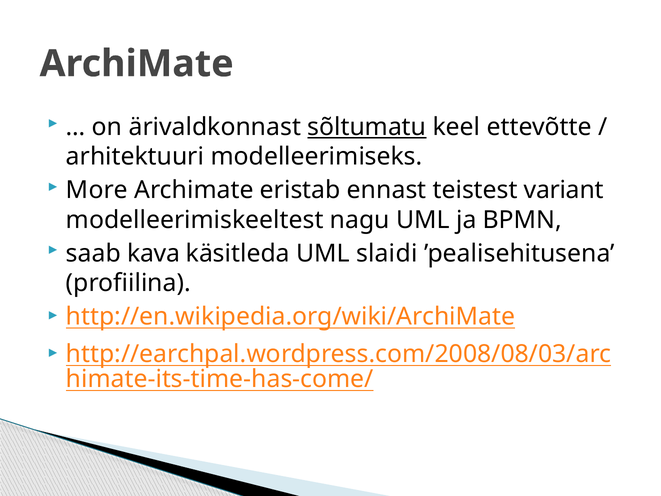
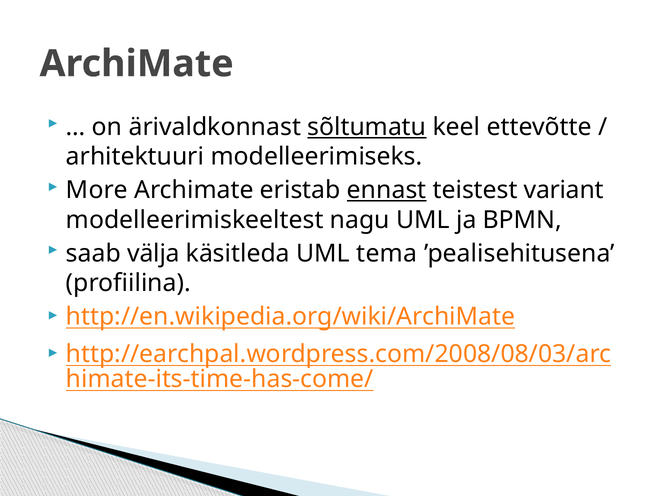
ennast underline: none -> present (387, 190)
kava: kava -> välja (153, 253)
slaidi: slaidi -> tema (387, 253)
